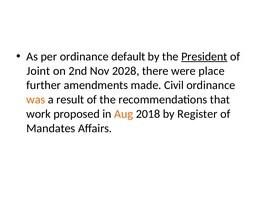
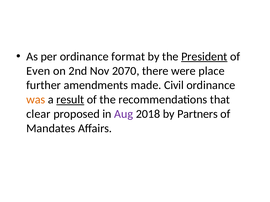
default: default -> format (128, 57)
Joint: Joint -> Even (38, 71)
2028: 2028 -> 2070 (126, 71)
result underline: none -> present (70, 100)
work: work -> clear (38, 114)
Aug colour: orange -> purple (124, 114)
Register: Register -> Partners (197, 114)
